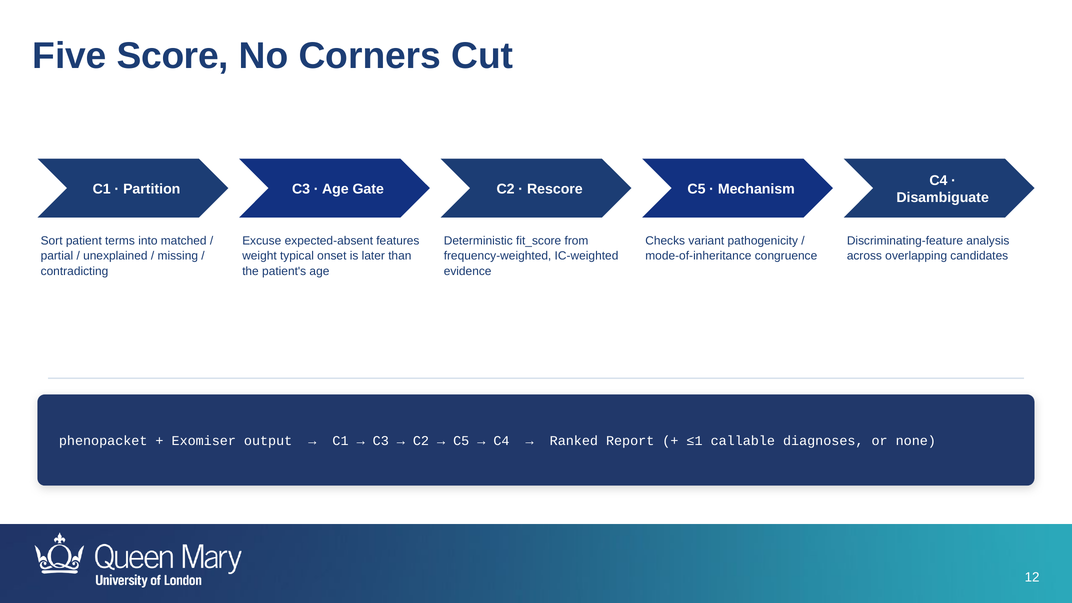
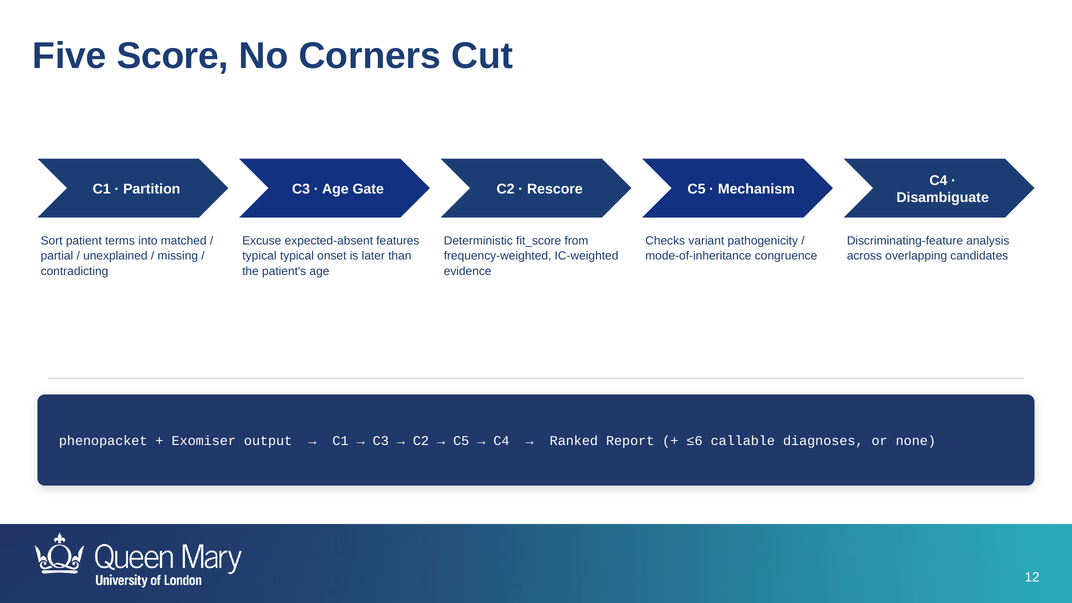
weight: weight -> typical (259, 256)
≤1: ≤1 -> ≤6 (695, 441)
